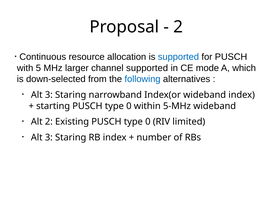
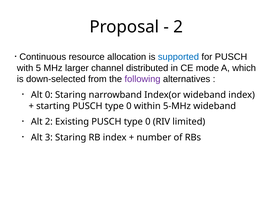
channel supported: supported -> distributed (147, 68)
following colour: blue -> purple (143, 79)
3: 3 -> 0 (49, 95)
